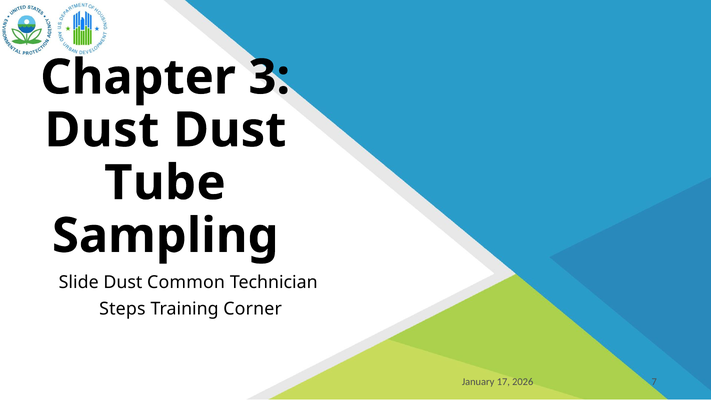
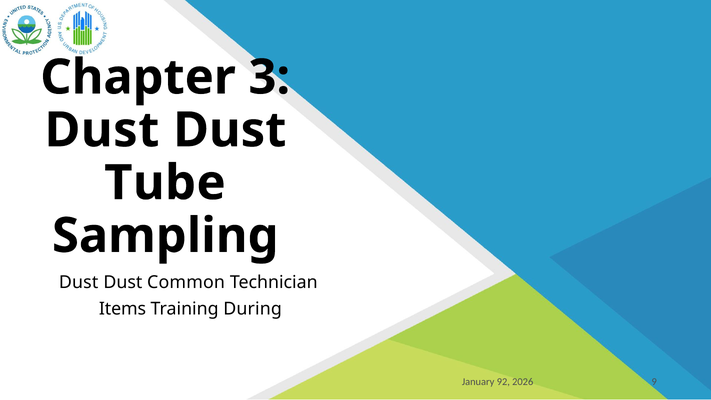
Slide: Slide -> Dust (79, 282)
Steps: Steps -> Items (123, 309)
Corner: Corner -> During (253, 309)
17: 17 -> 92 (503, 382)
7: 7 -> 9 (654, 382)
